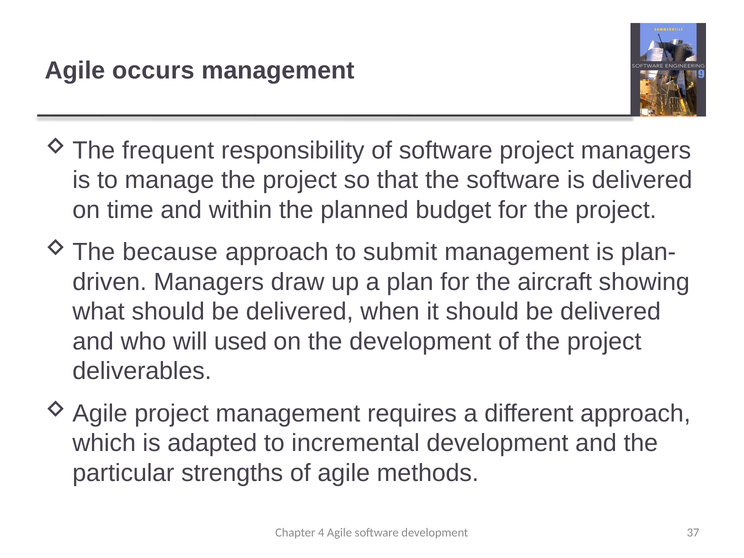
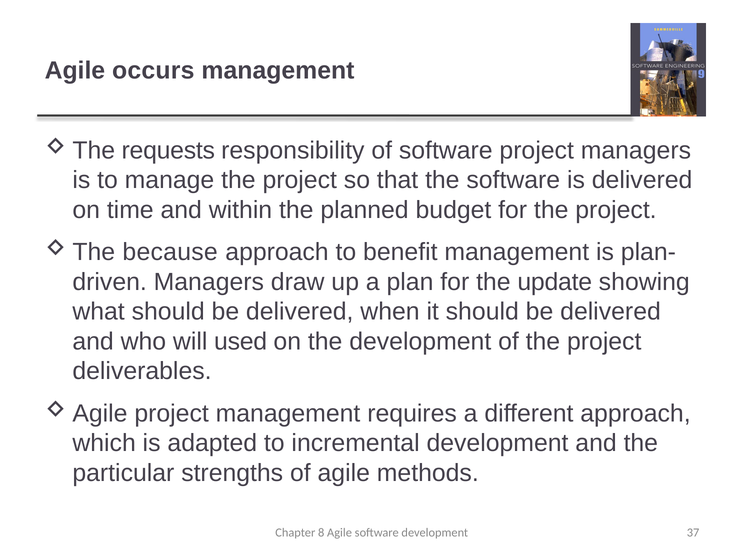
frequent: frequent -> requests (168, 150)
submit: submit -> benefit (400, 252)
aircraft: aircraft -> update (555, 282)
4: 4 -> 8 (321, 533)
